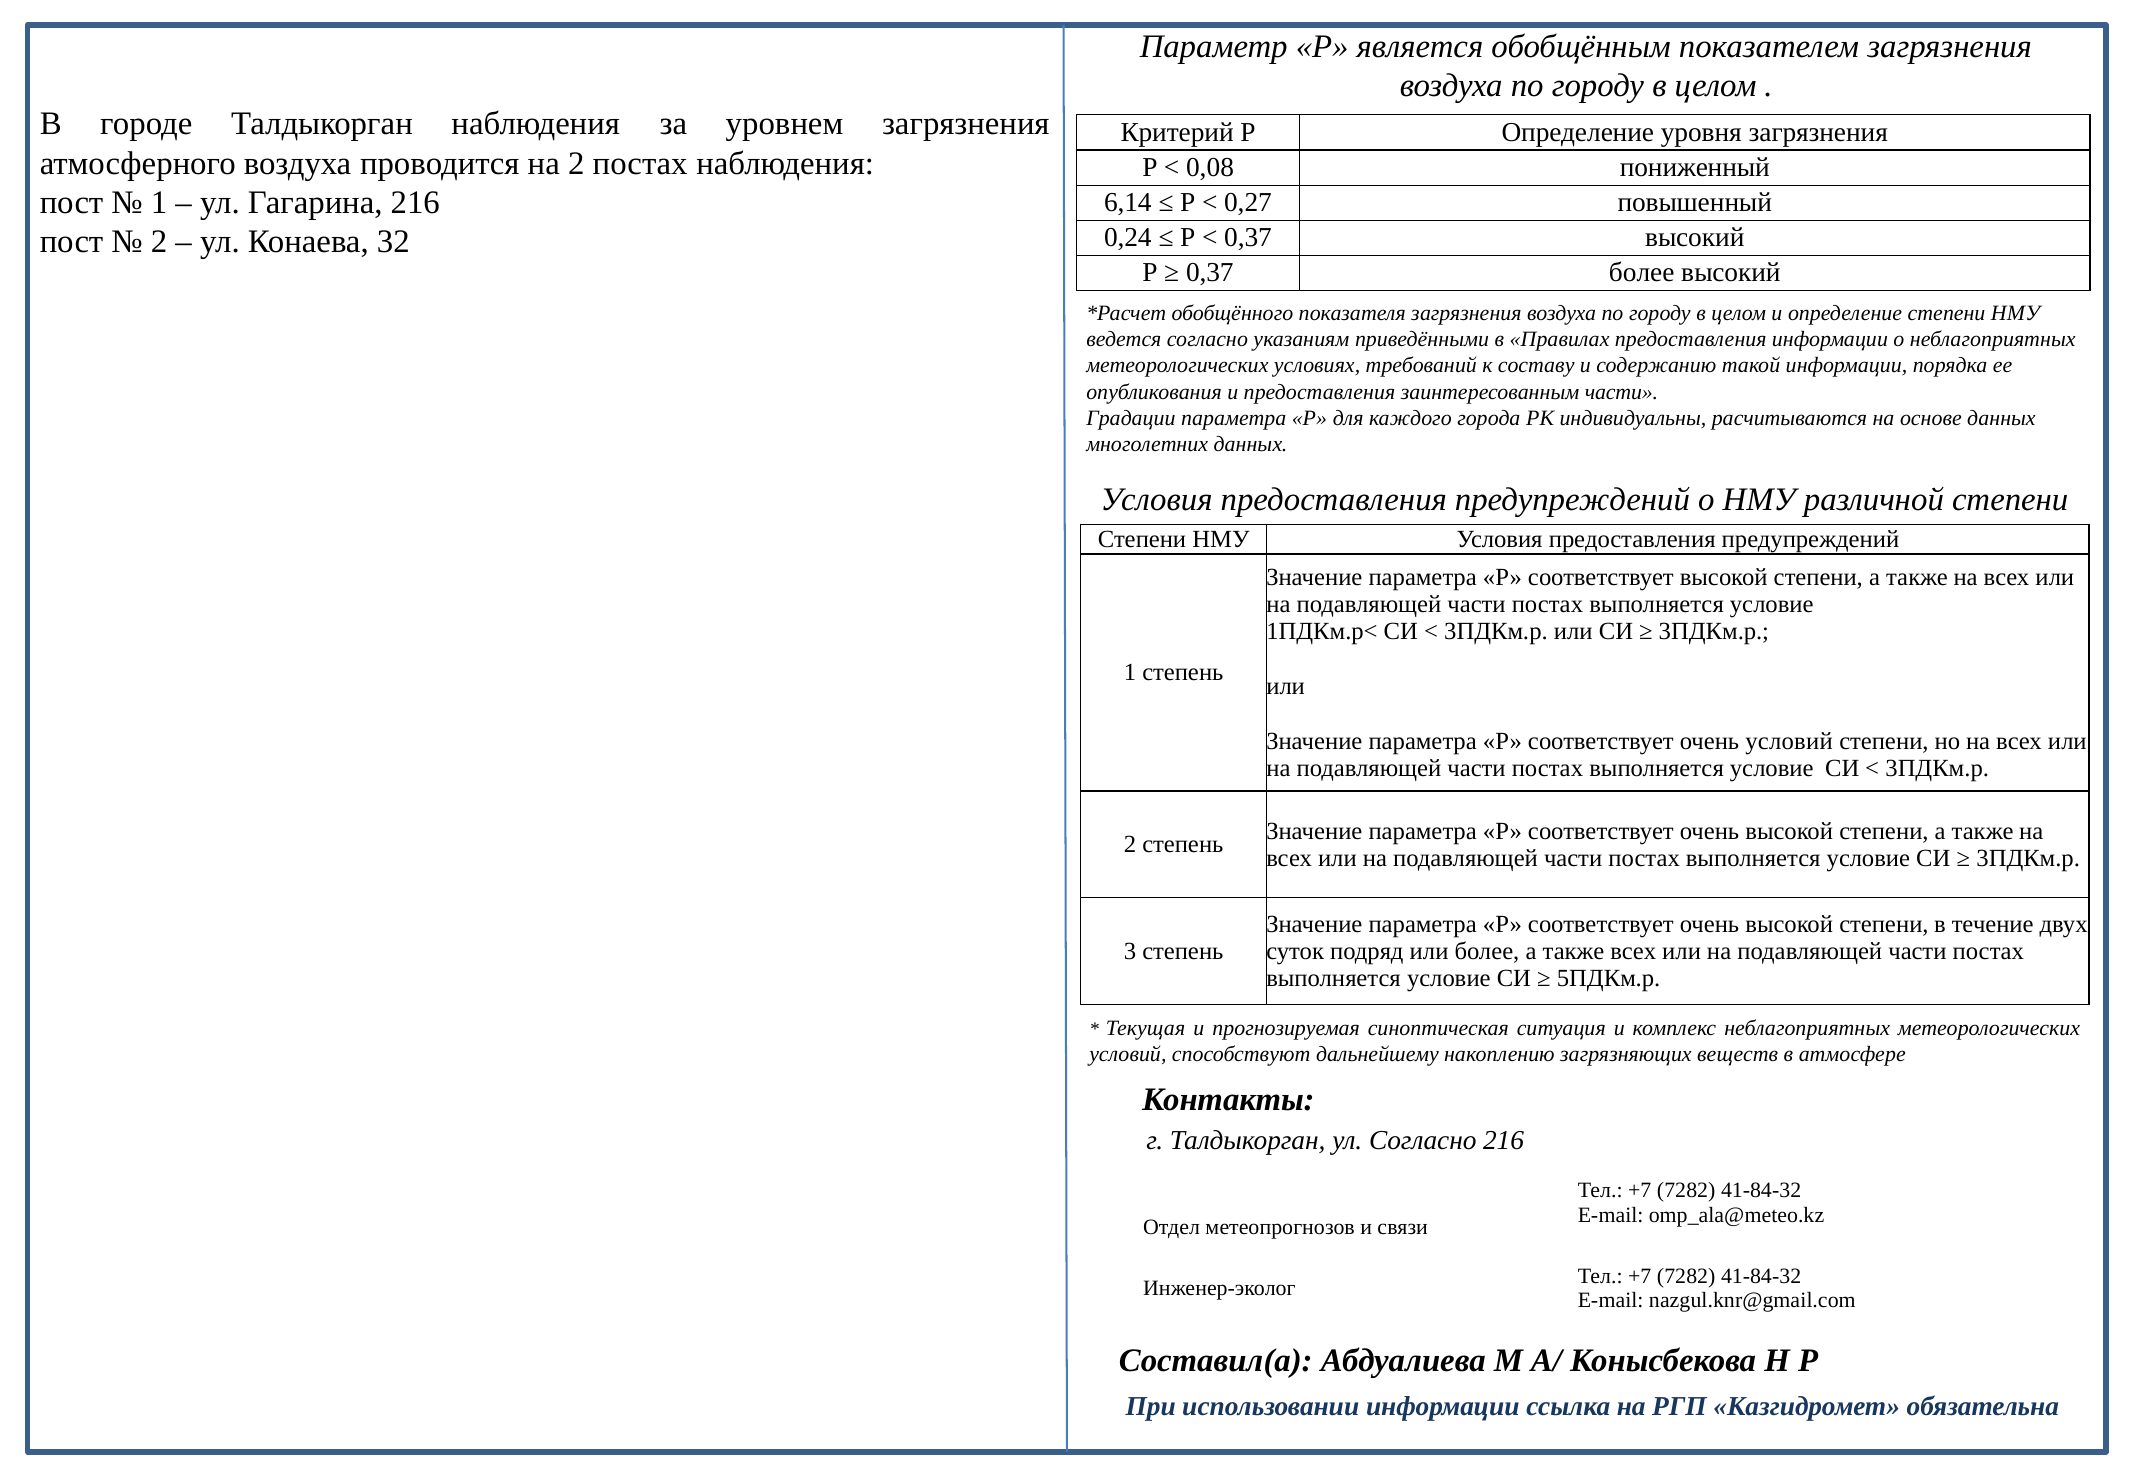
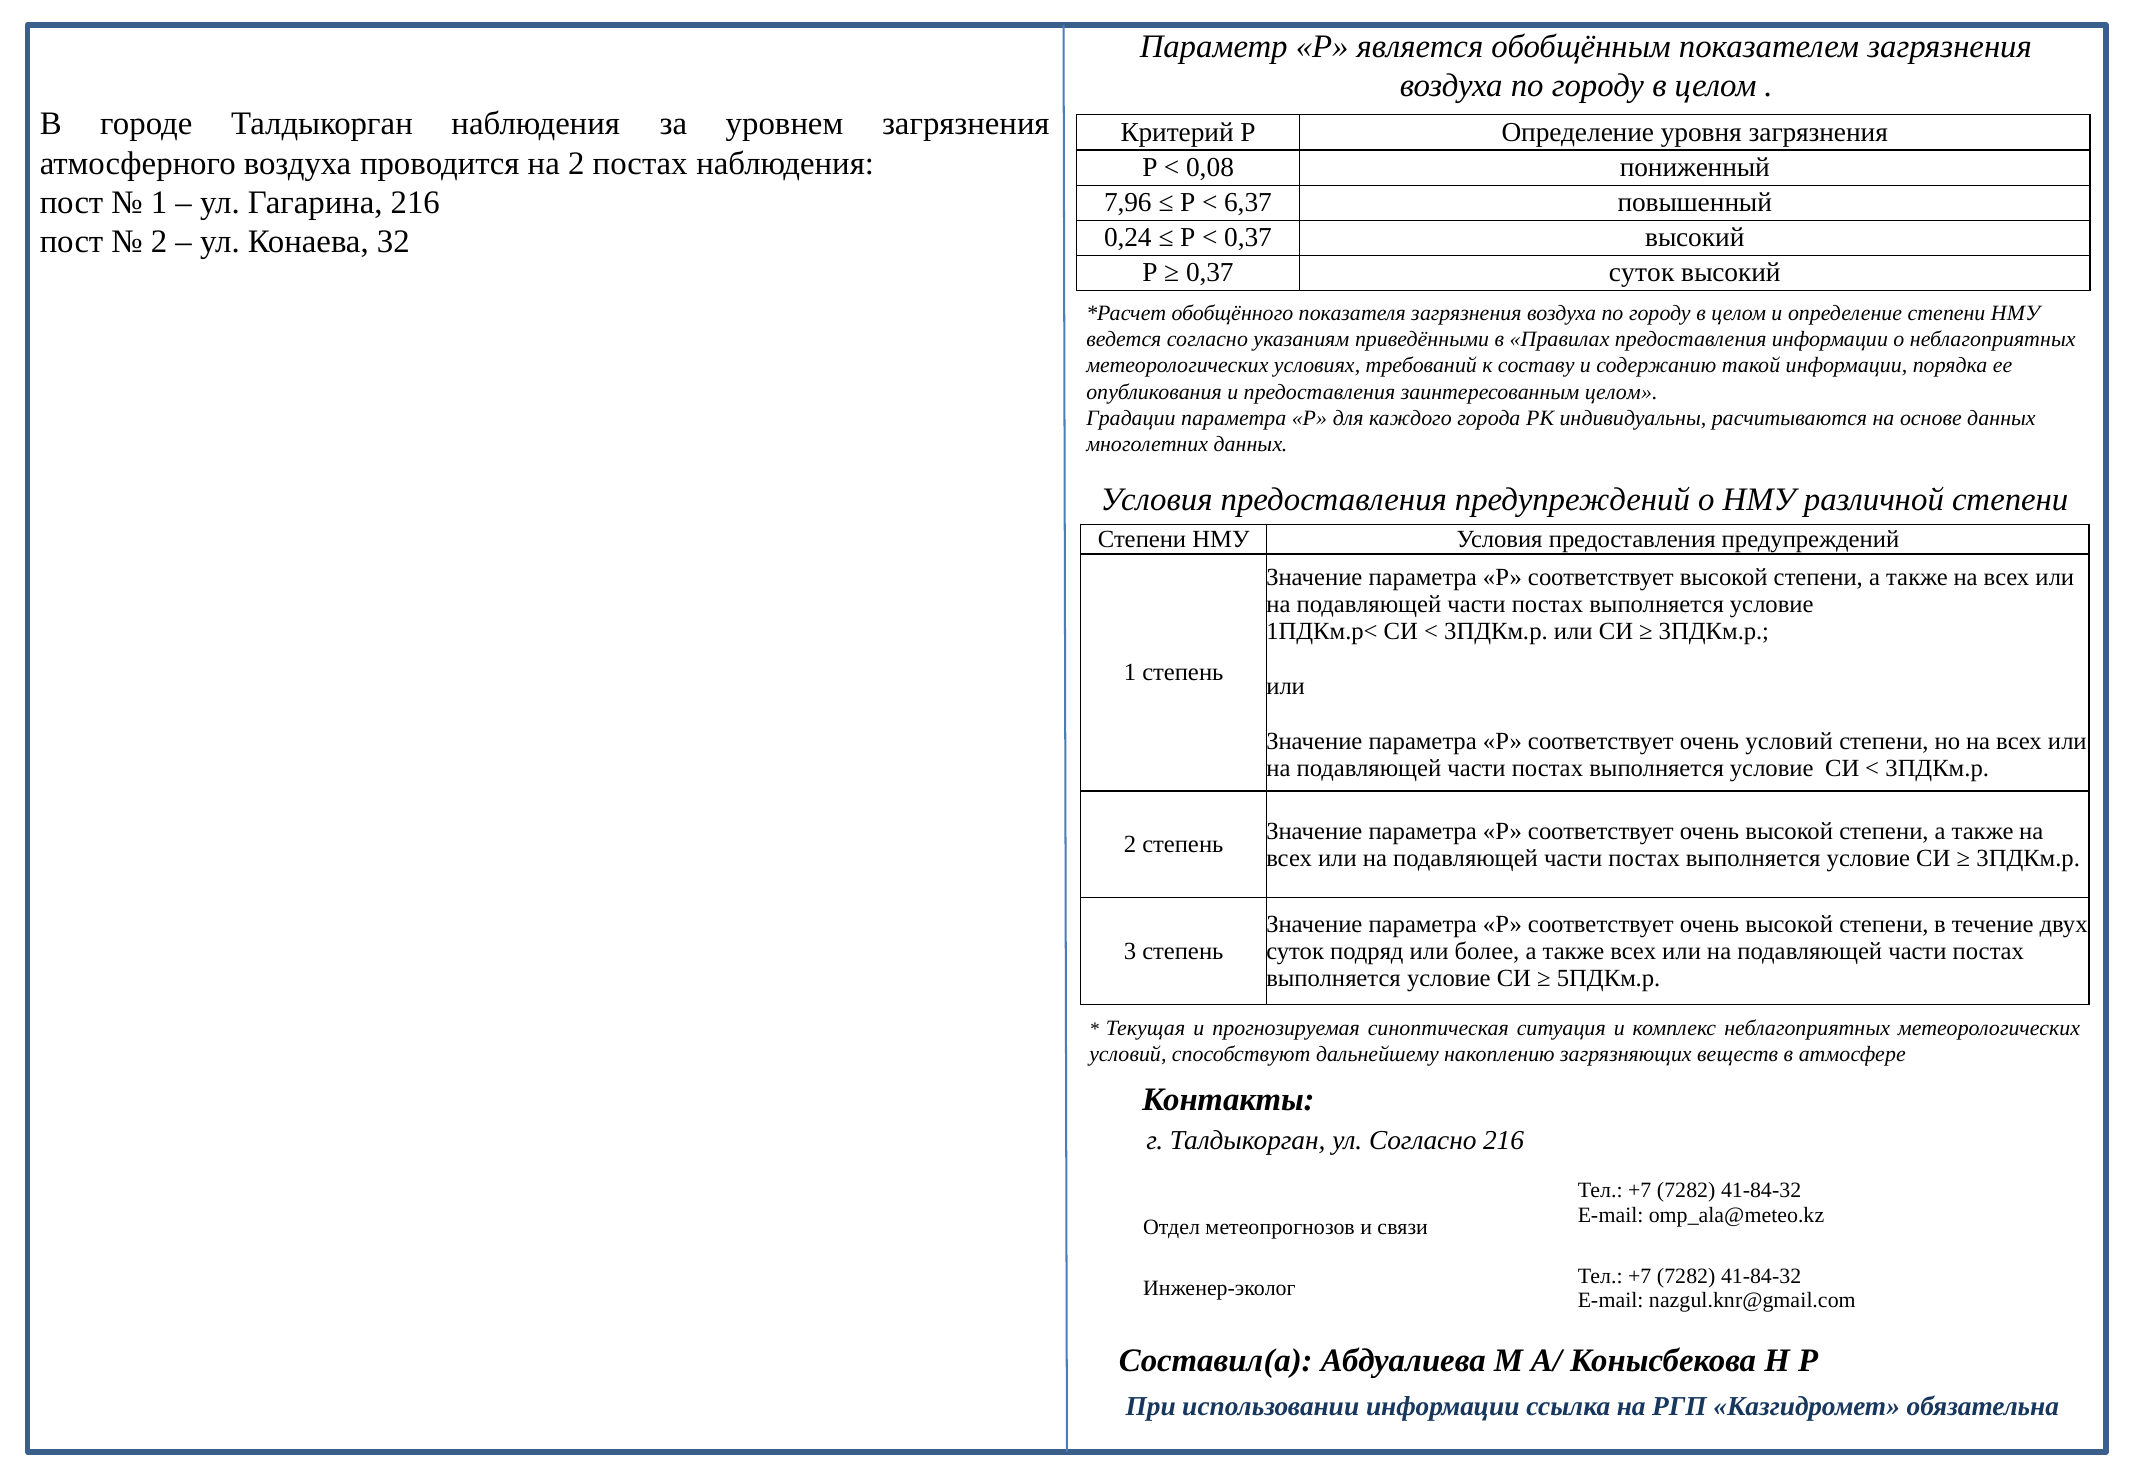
6,14: 6,14 -> 7,96 (1128, 203)
0,27: 0,27 -> 6,37 (1248, 203)
0,37 более: более -> суток (1642, 273)
заинтересованным части: части -> целом (1621, 392)
